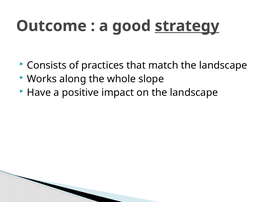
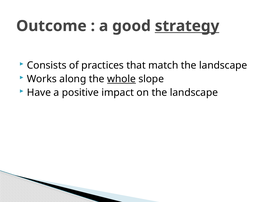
whole underline: none -> present (121, 79)
